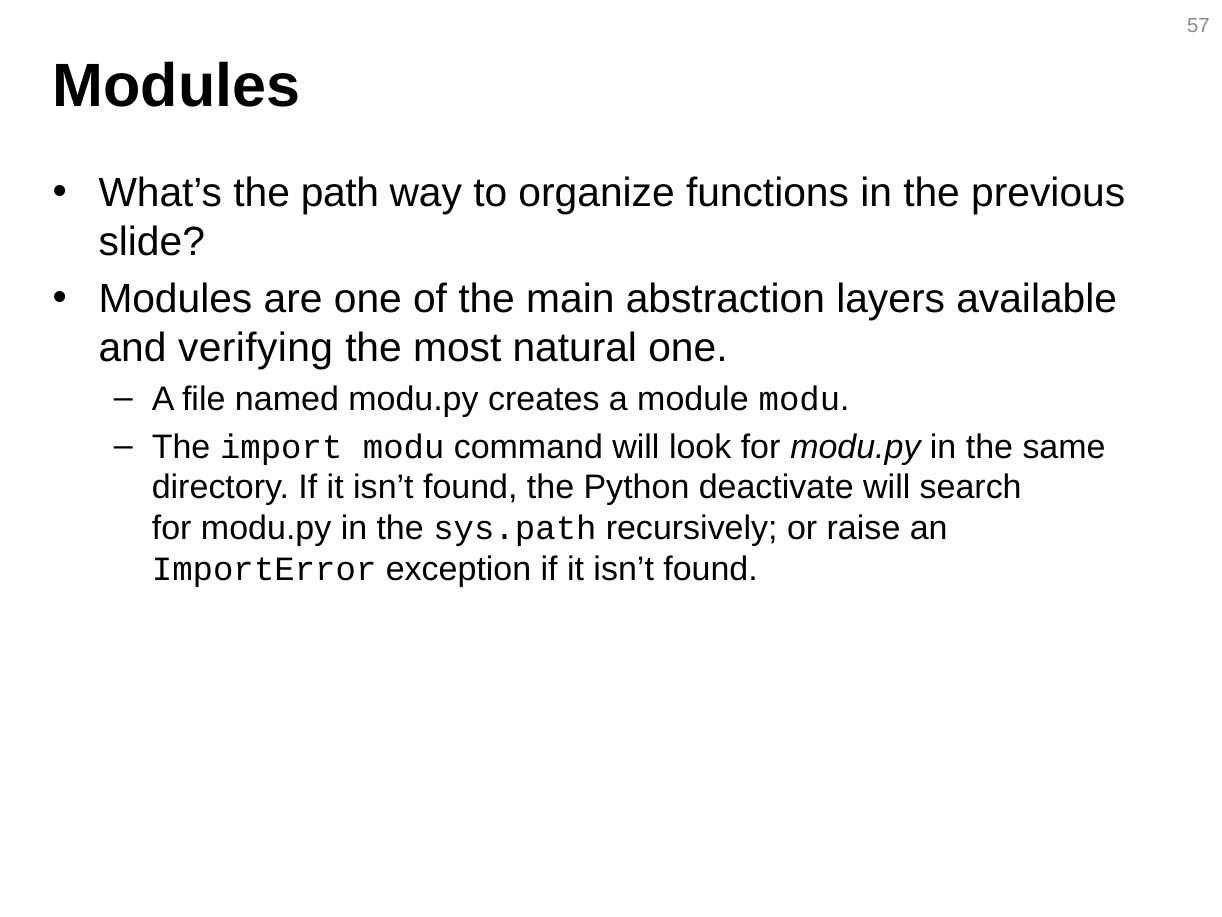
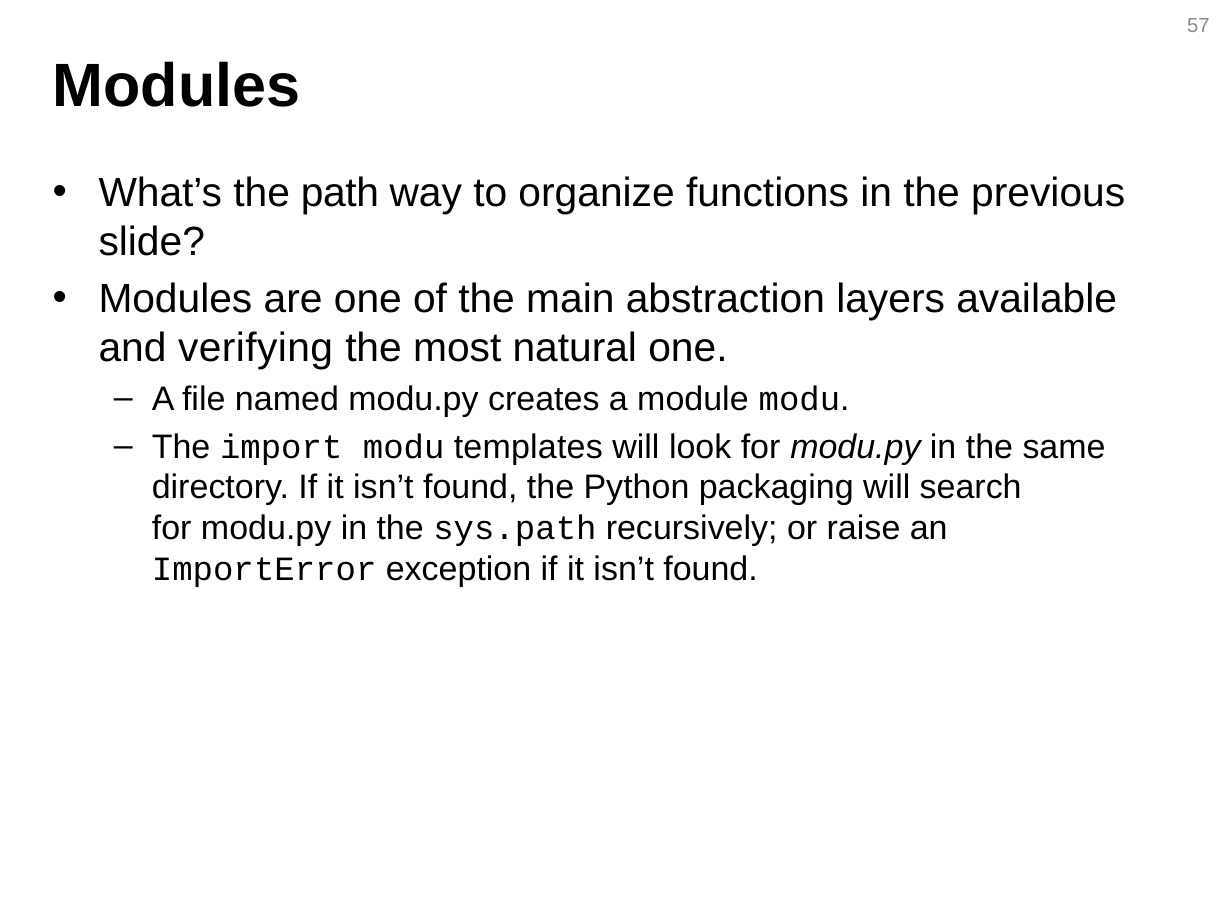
command: command -> templates (528, 447)
deactivate: deactivate -> packaging (776, 488)
